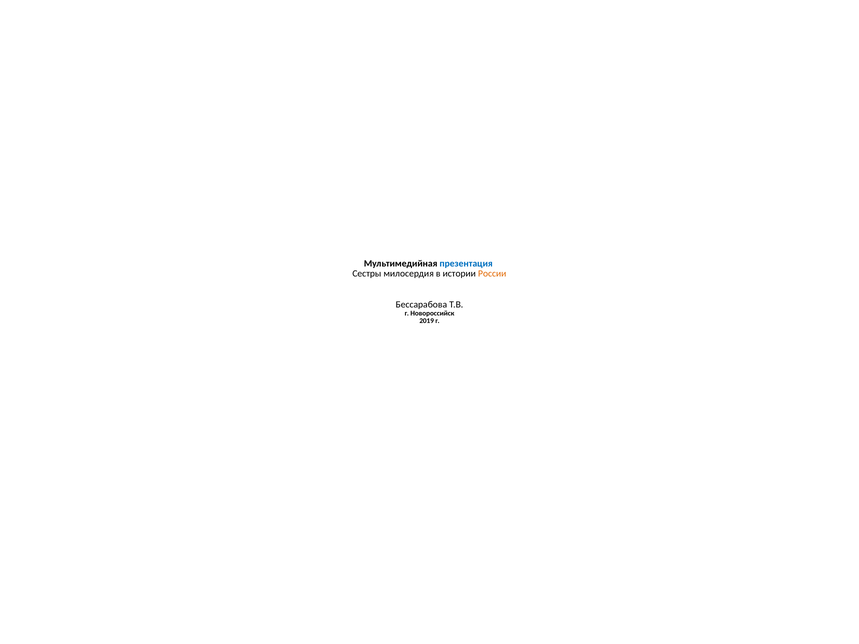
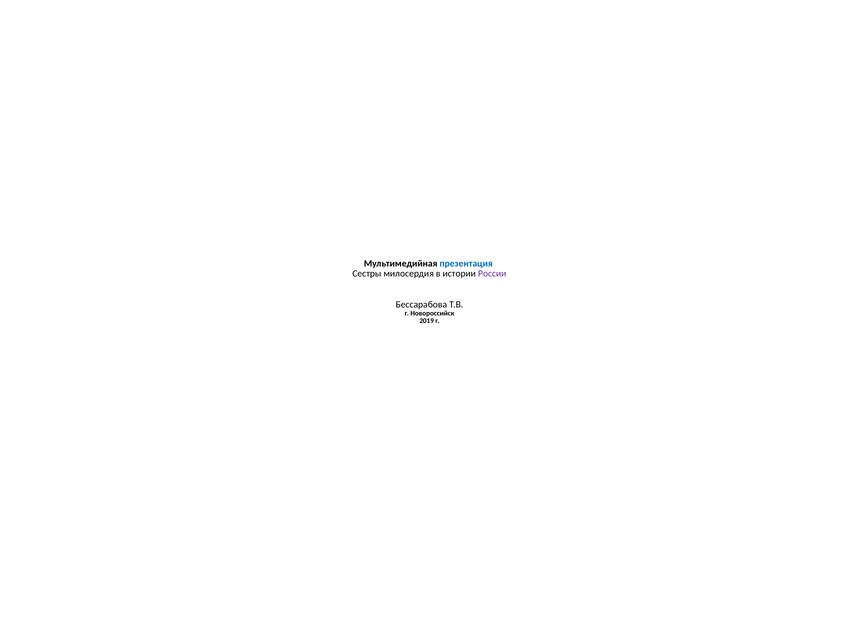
России colour: orange -> purple (492, 274)
